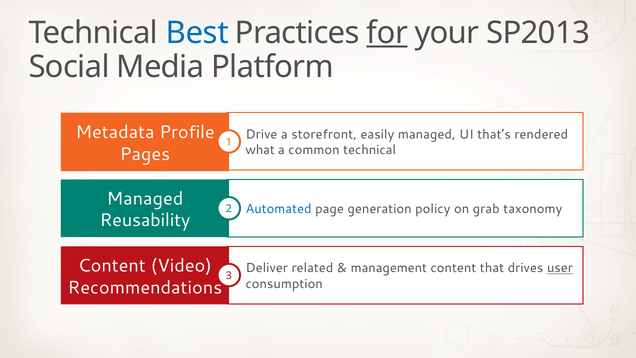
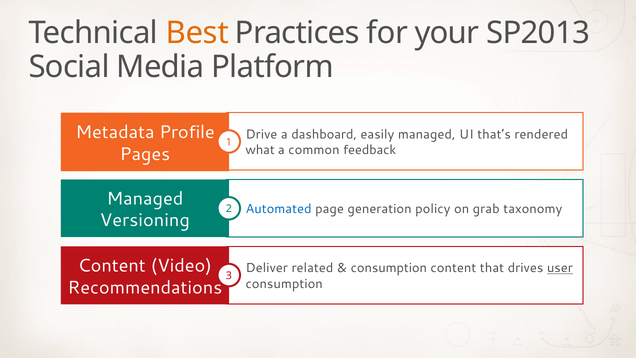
Best colour: blue -> orange (197, 33)
for underline: present -> none (387, 33)
storefront: storefront -> dashboard (324, 134)
common technical: technical -> feedback (370, 150)
Reusability: Reusability -> Versioning (145, 220)
management: management -> consumption (389, 268)
